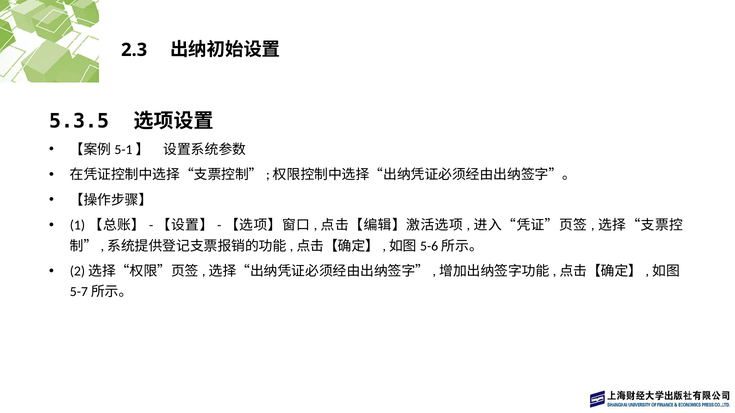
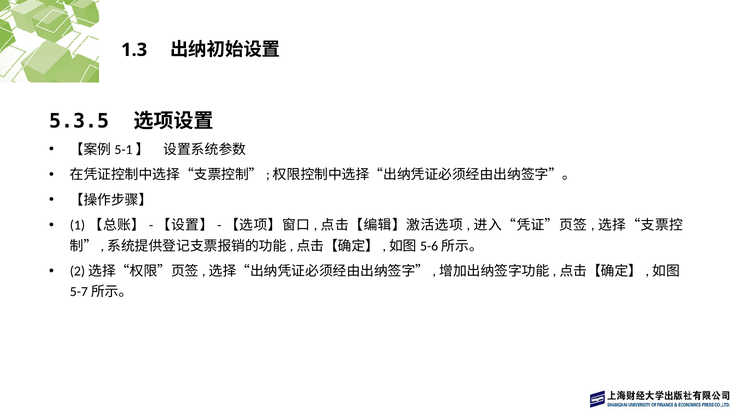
2.3: 2.3 -> 1.3 (134, 50)
